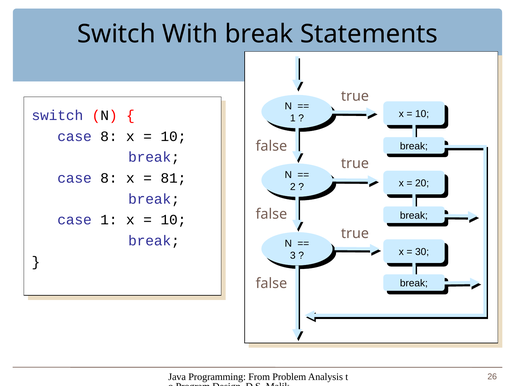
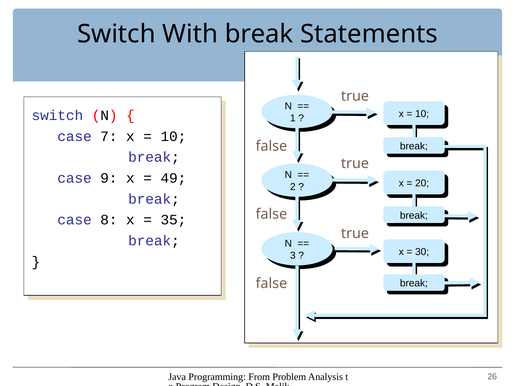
8: 8 -> 7 (109, 136)
8: 8 -> 9 (109, 178)
81: 81 -> 49 (173, 178)
case 1: 1 -> 8 (109, 220)
10: 10 -> 35 (173, 220)
